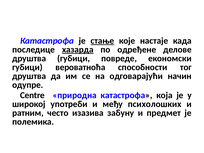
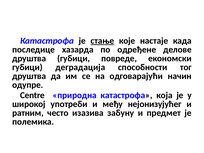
хазарда underline: present -> none (78, 50)
вероватноћа: вероватноћа -> деградација (80, 67)
психолошких: психолошких -> нејонизујућег (155, 104)
